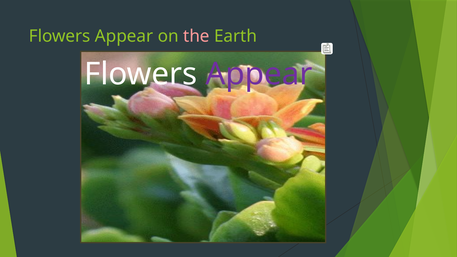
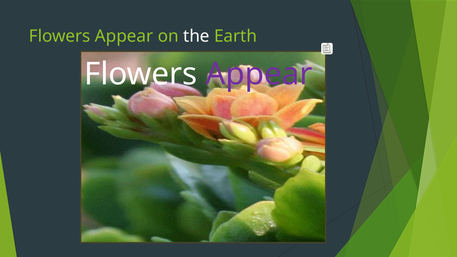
the colour: pink -> white (196, 36)
